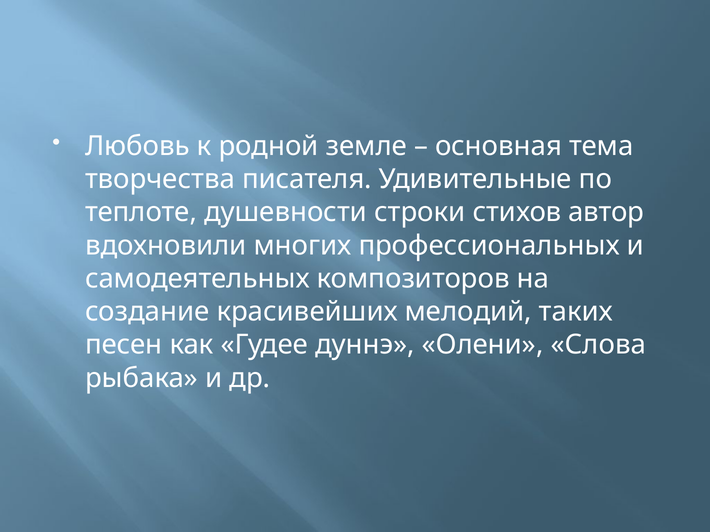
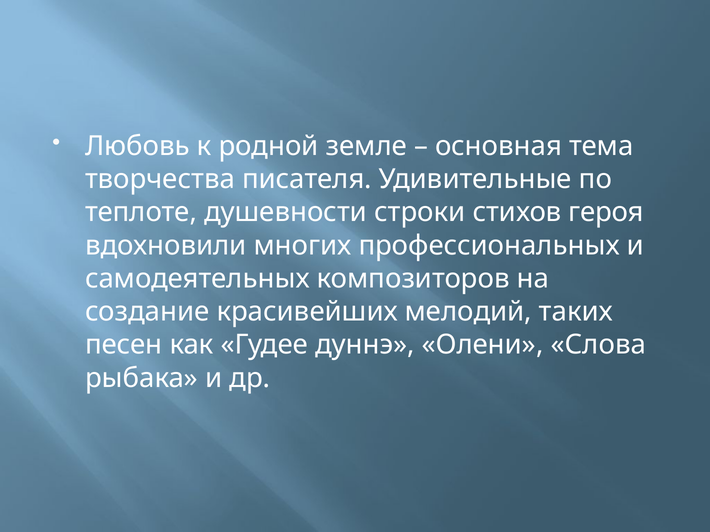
автор: автор -> героя (606, 213)
